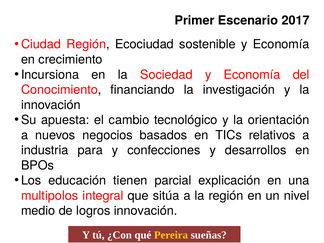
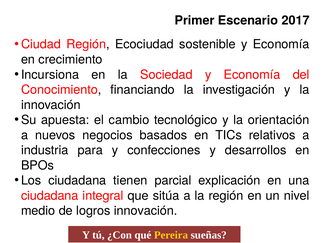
Los educación: educación -> ciudadana (77, 180)
multipolos: multipolos -> ciudadana (50, 196)
